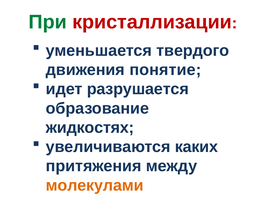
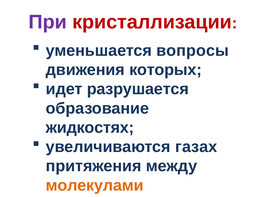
При colour: green -> purple (48, 22)
твердого: твердого -> вопросы (193, 51)
понятие: понятие -> которых (166, 70)
каких: каких -> газах (196, 147)
